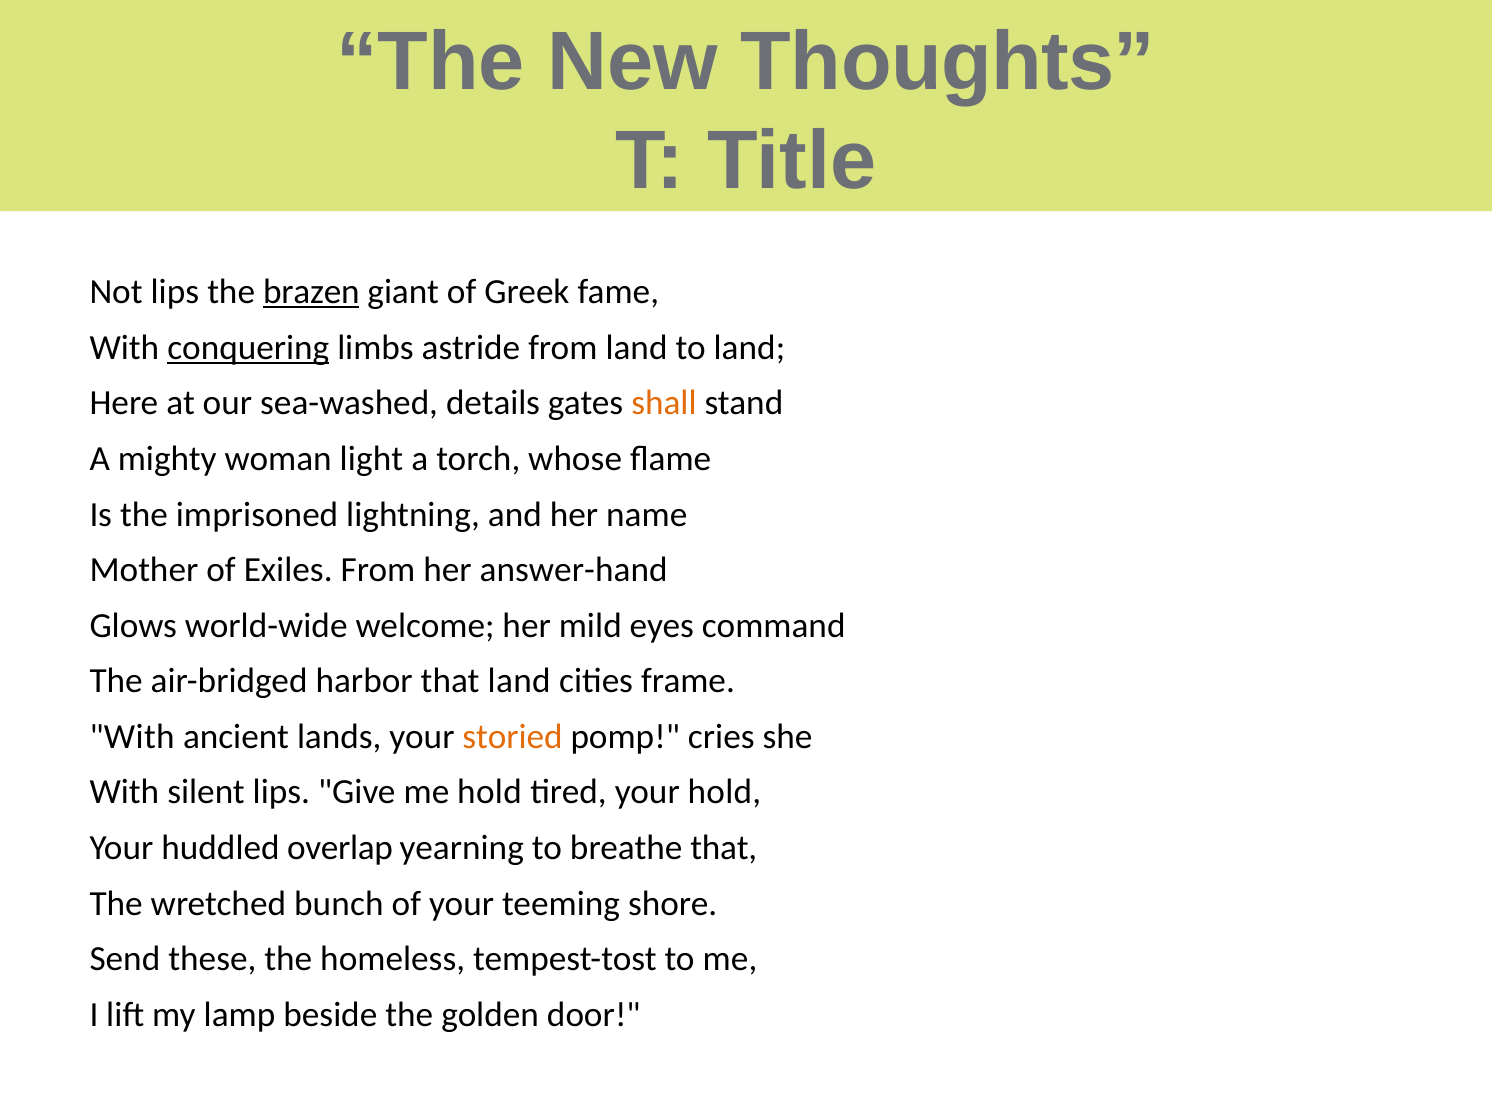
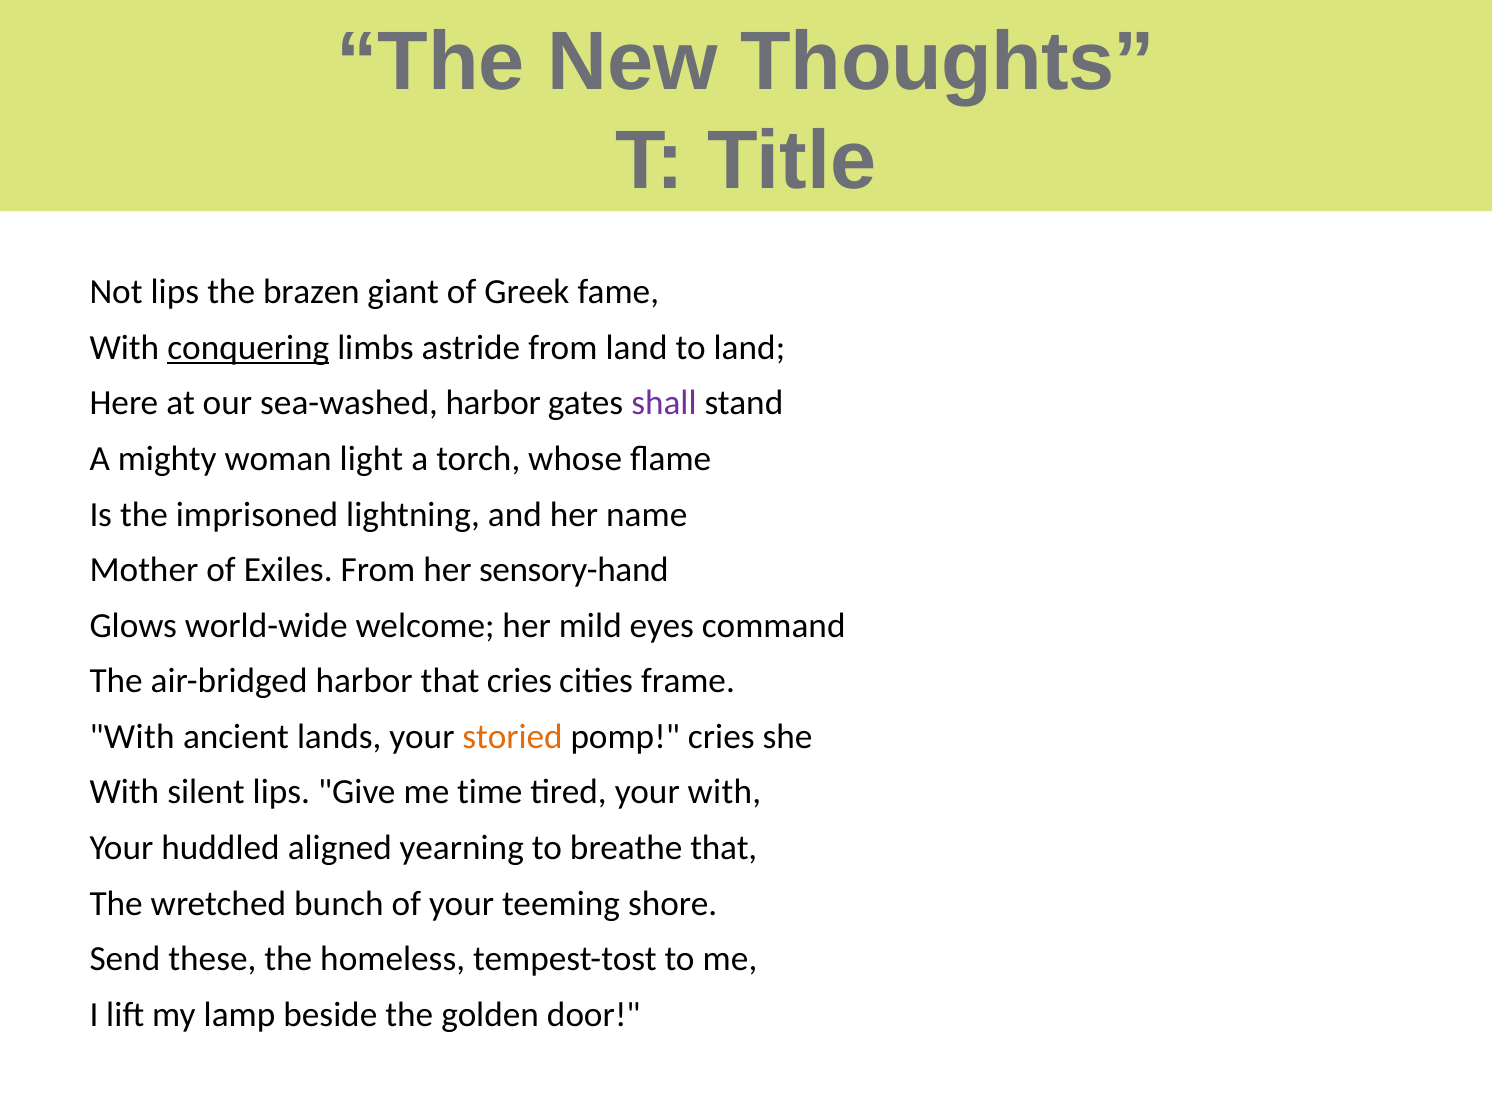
brazen underline: present -> none (311, 292)
sea-washed details: details -> harbor (493, 403)
shall colour: orange -> purple (664, 403)
answer-hand: answer-hand -> sensory-hand (574, 570)
that land: land -> cries (519, 681)
me hold: hold -> time (490, 792)
your hold: hold -> with (724, 792)
overlap: overlap -> aligned (340, 848)
